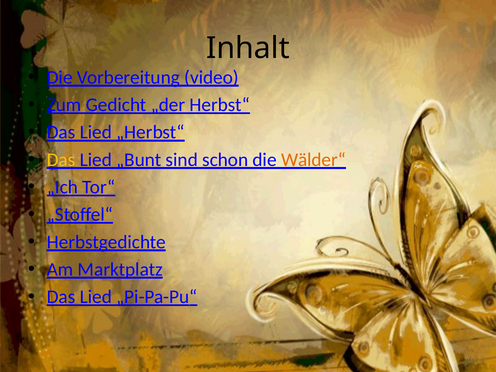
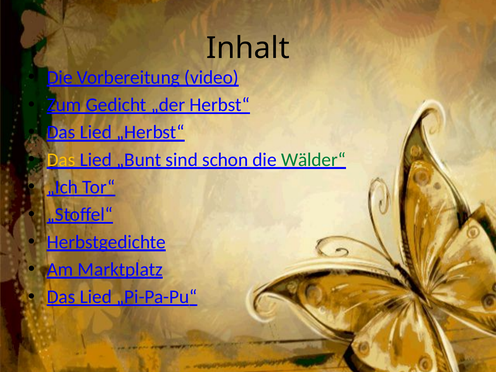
Wälder“ colour: orange -> green (313, 160)
